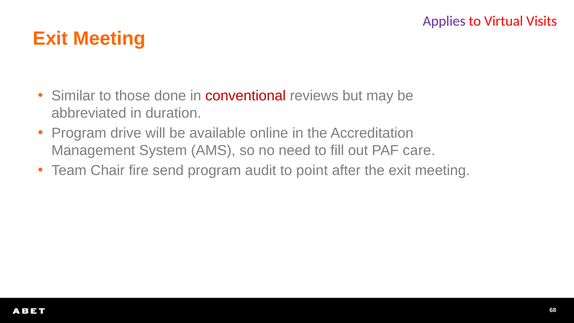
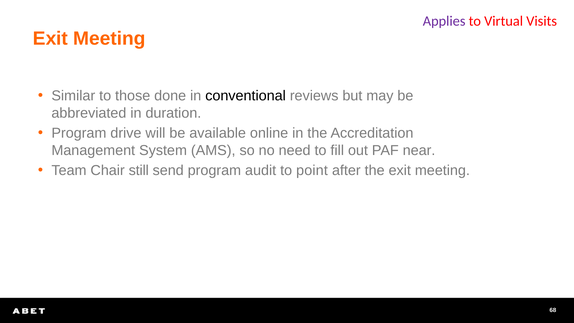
conventional colour: red -> black (246, 96)
care: care -> near (419, 150)
fire: fire -> still (139, 170)
